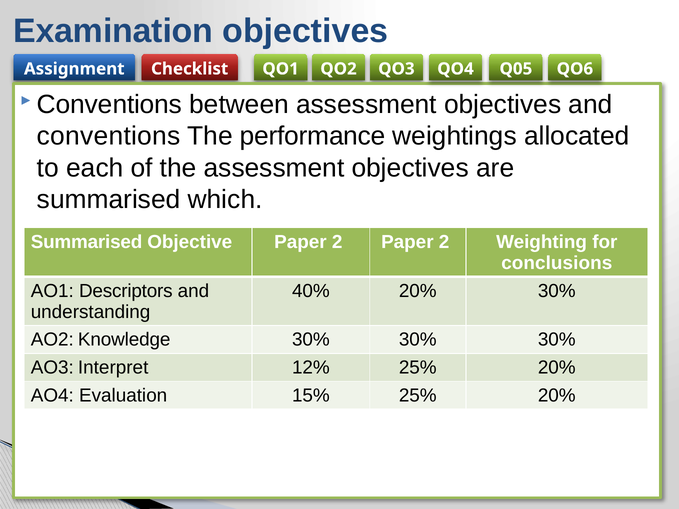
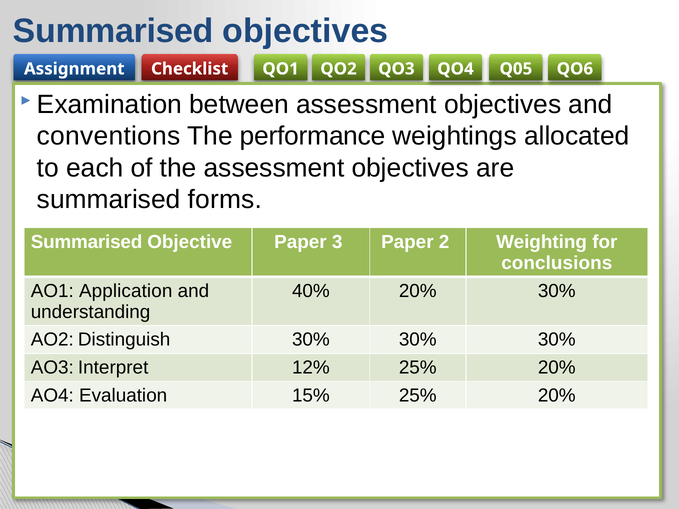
Examination: Examination -> Summarised (113, 31)
Conventions: Conventions -> Examination (109, 105)
which: which -> forms (225, 200)
Objective Paper 2: 2 -> 3 (337, 242)
Descriptors: Descriptors -> Application (126, 291)
Knowledge: Knowledge -> Distinguish (124, 340)
